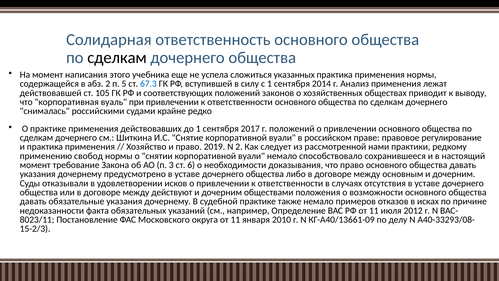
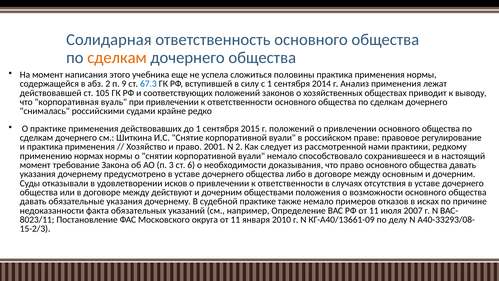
сделкам colour: black -> orange (117, 58)
указанных: указанных -> половины (294, 75)
5: 5 -> 9 (124, 84)
2017: 2017 -> 2015 (250, 129)
2019: 2019 -> 2001 (214, 147)
свобод: свобод -> нормах (89, 156)
2012: 2012 -> 2007 (413, 210)
